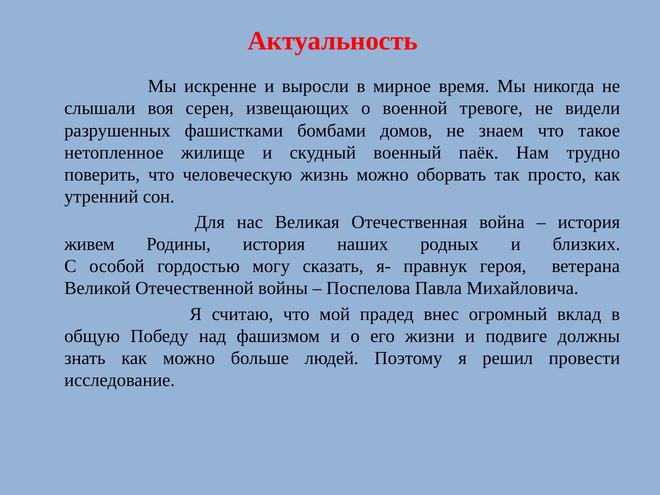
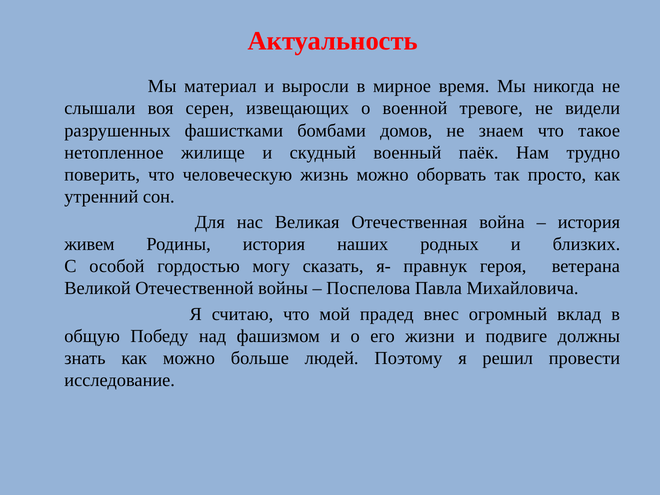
искренне: искренне -> материал (220, 86)
